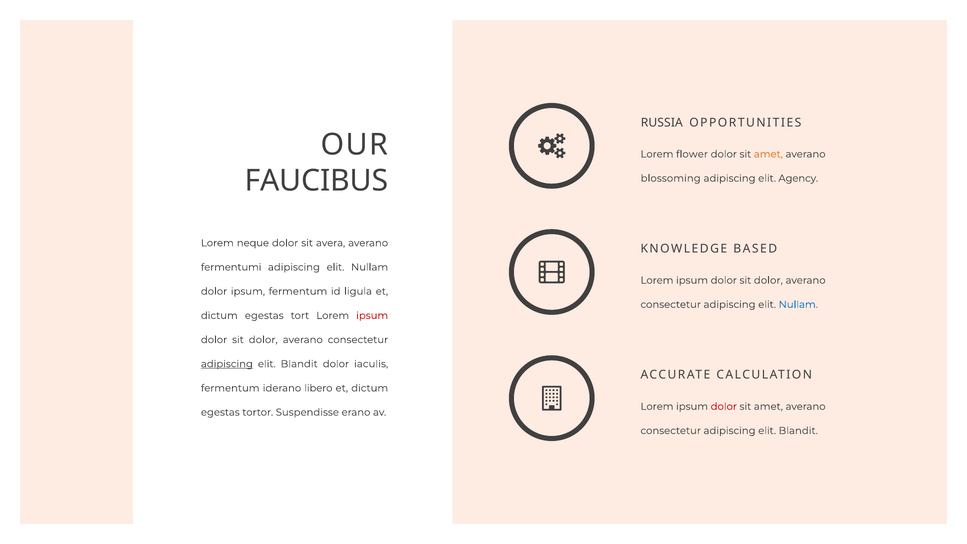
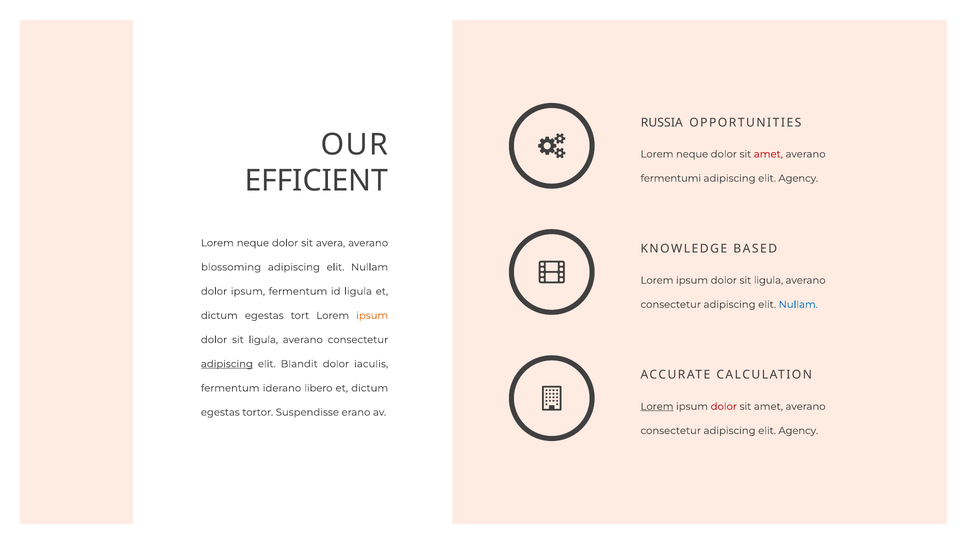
flower: flower -> neque (692, 154)
amet colour: orange -> red (768, 154)
FAUCIBUS: FAUCIBUS -> EFFICIENT (316, 181)
blossoming: blossoming -> fermentumi (671, 178)
fermentumi: fermentumi -> blossoming (231, 267)
dolor: dolor -> ligula (768, 280)
ipsum colour: red -> orange (372, 316)
dolor: dolor -> ligula (263, 340)
Lorem underline: none -> present (657, 406)
Blandit: Blandit -> Agency (798, 431)
